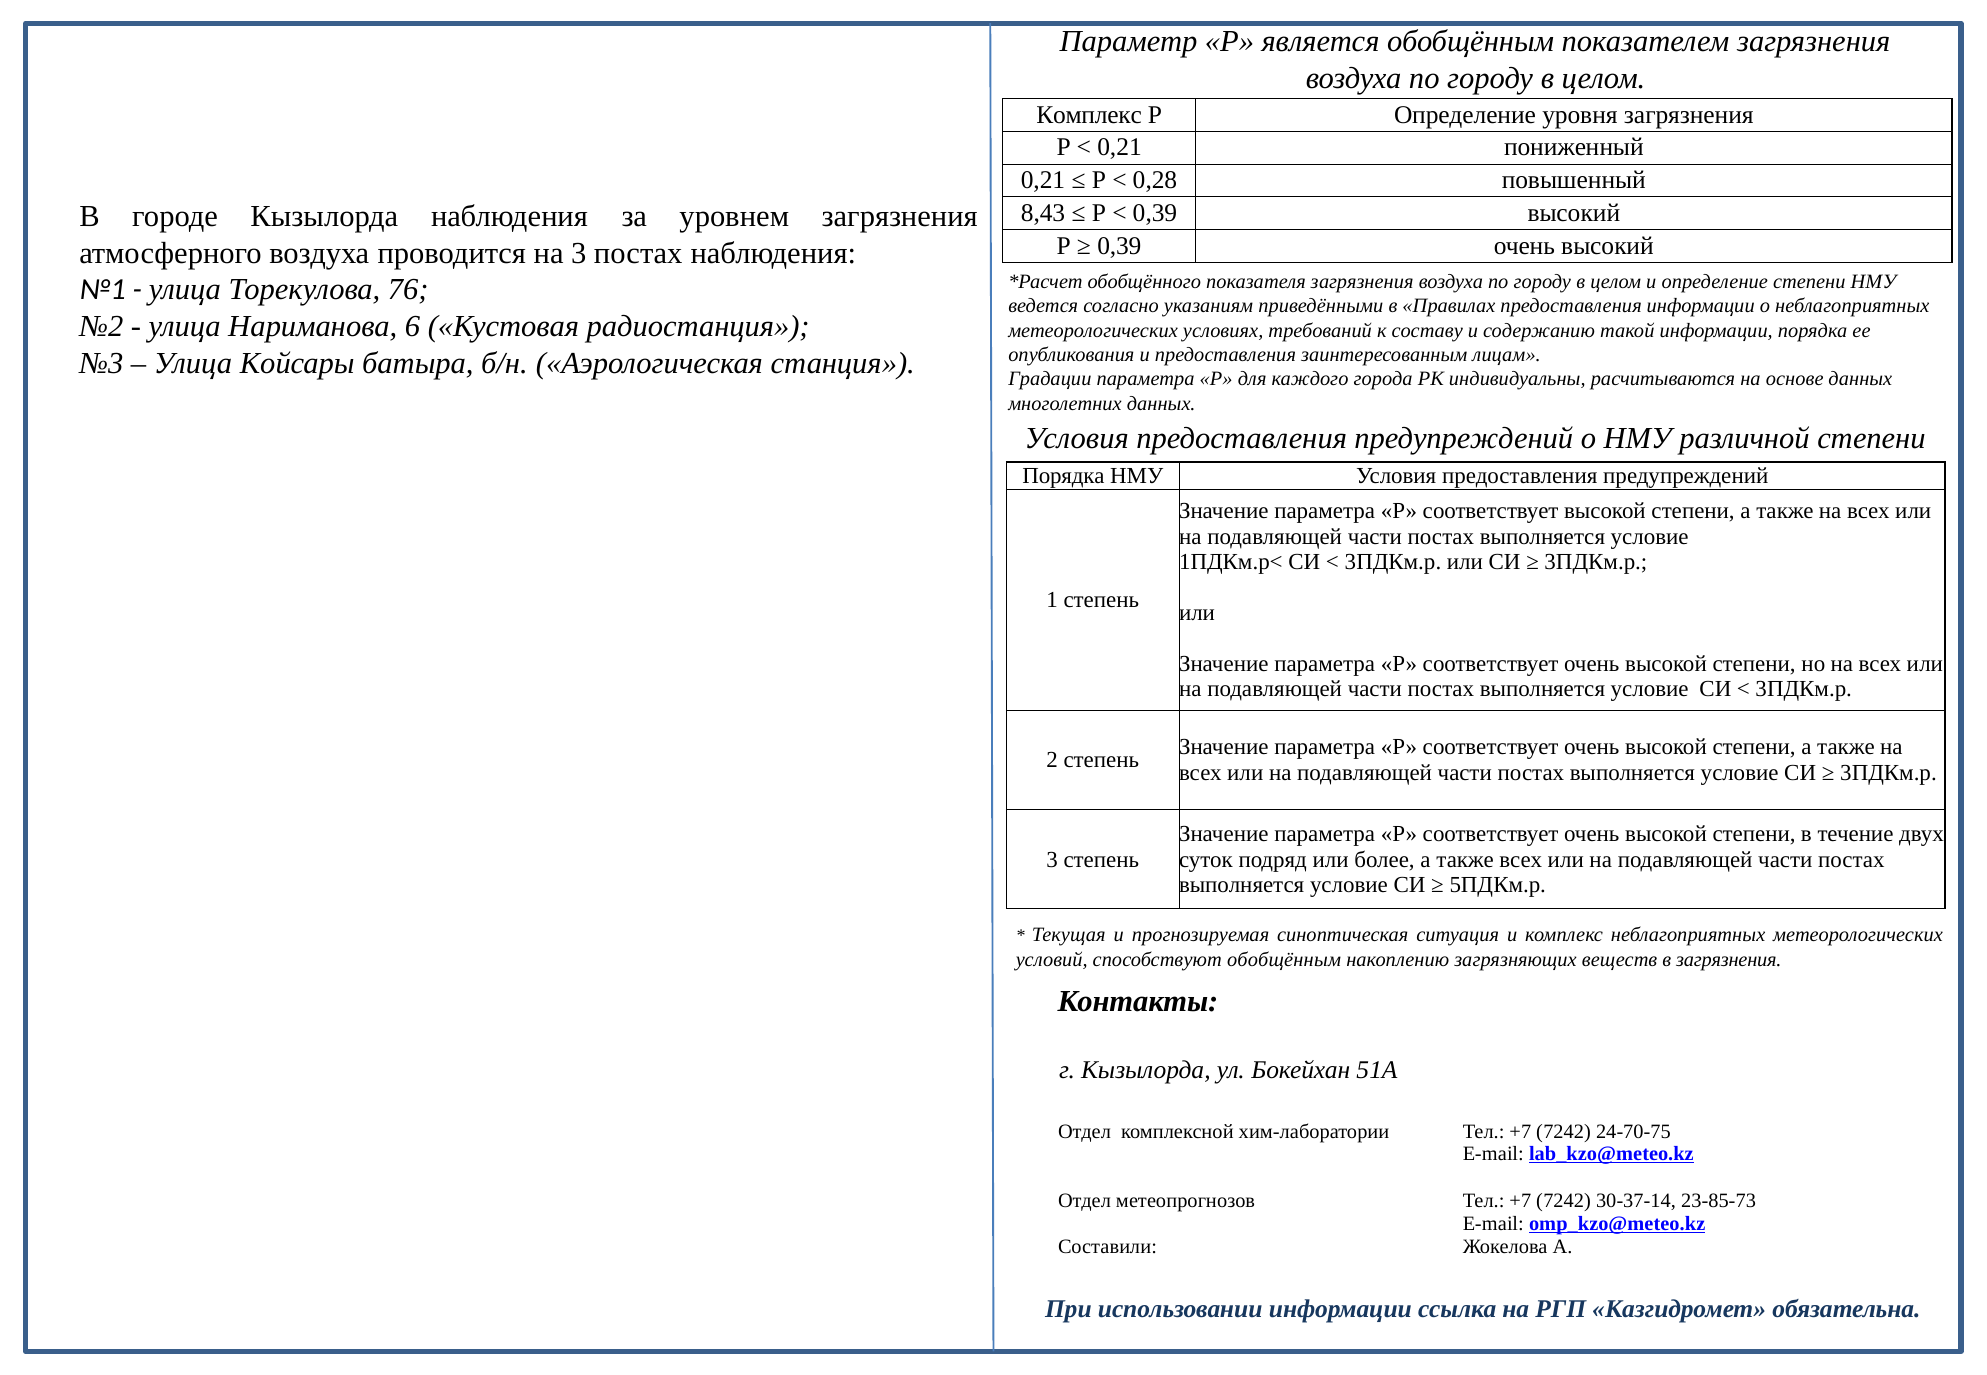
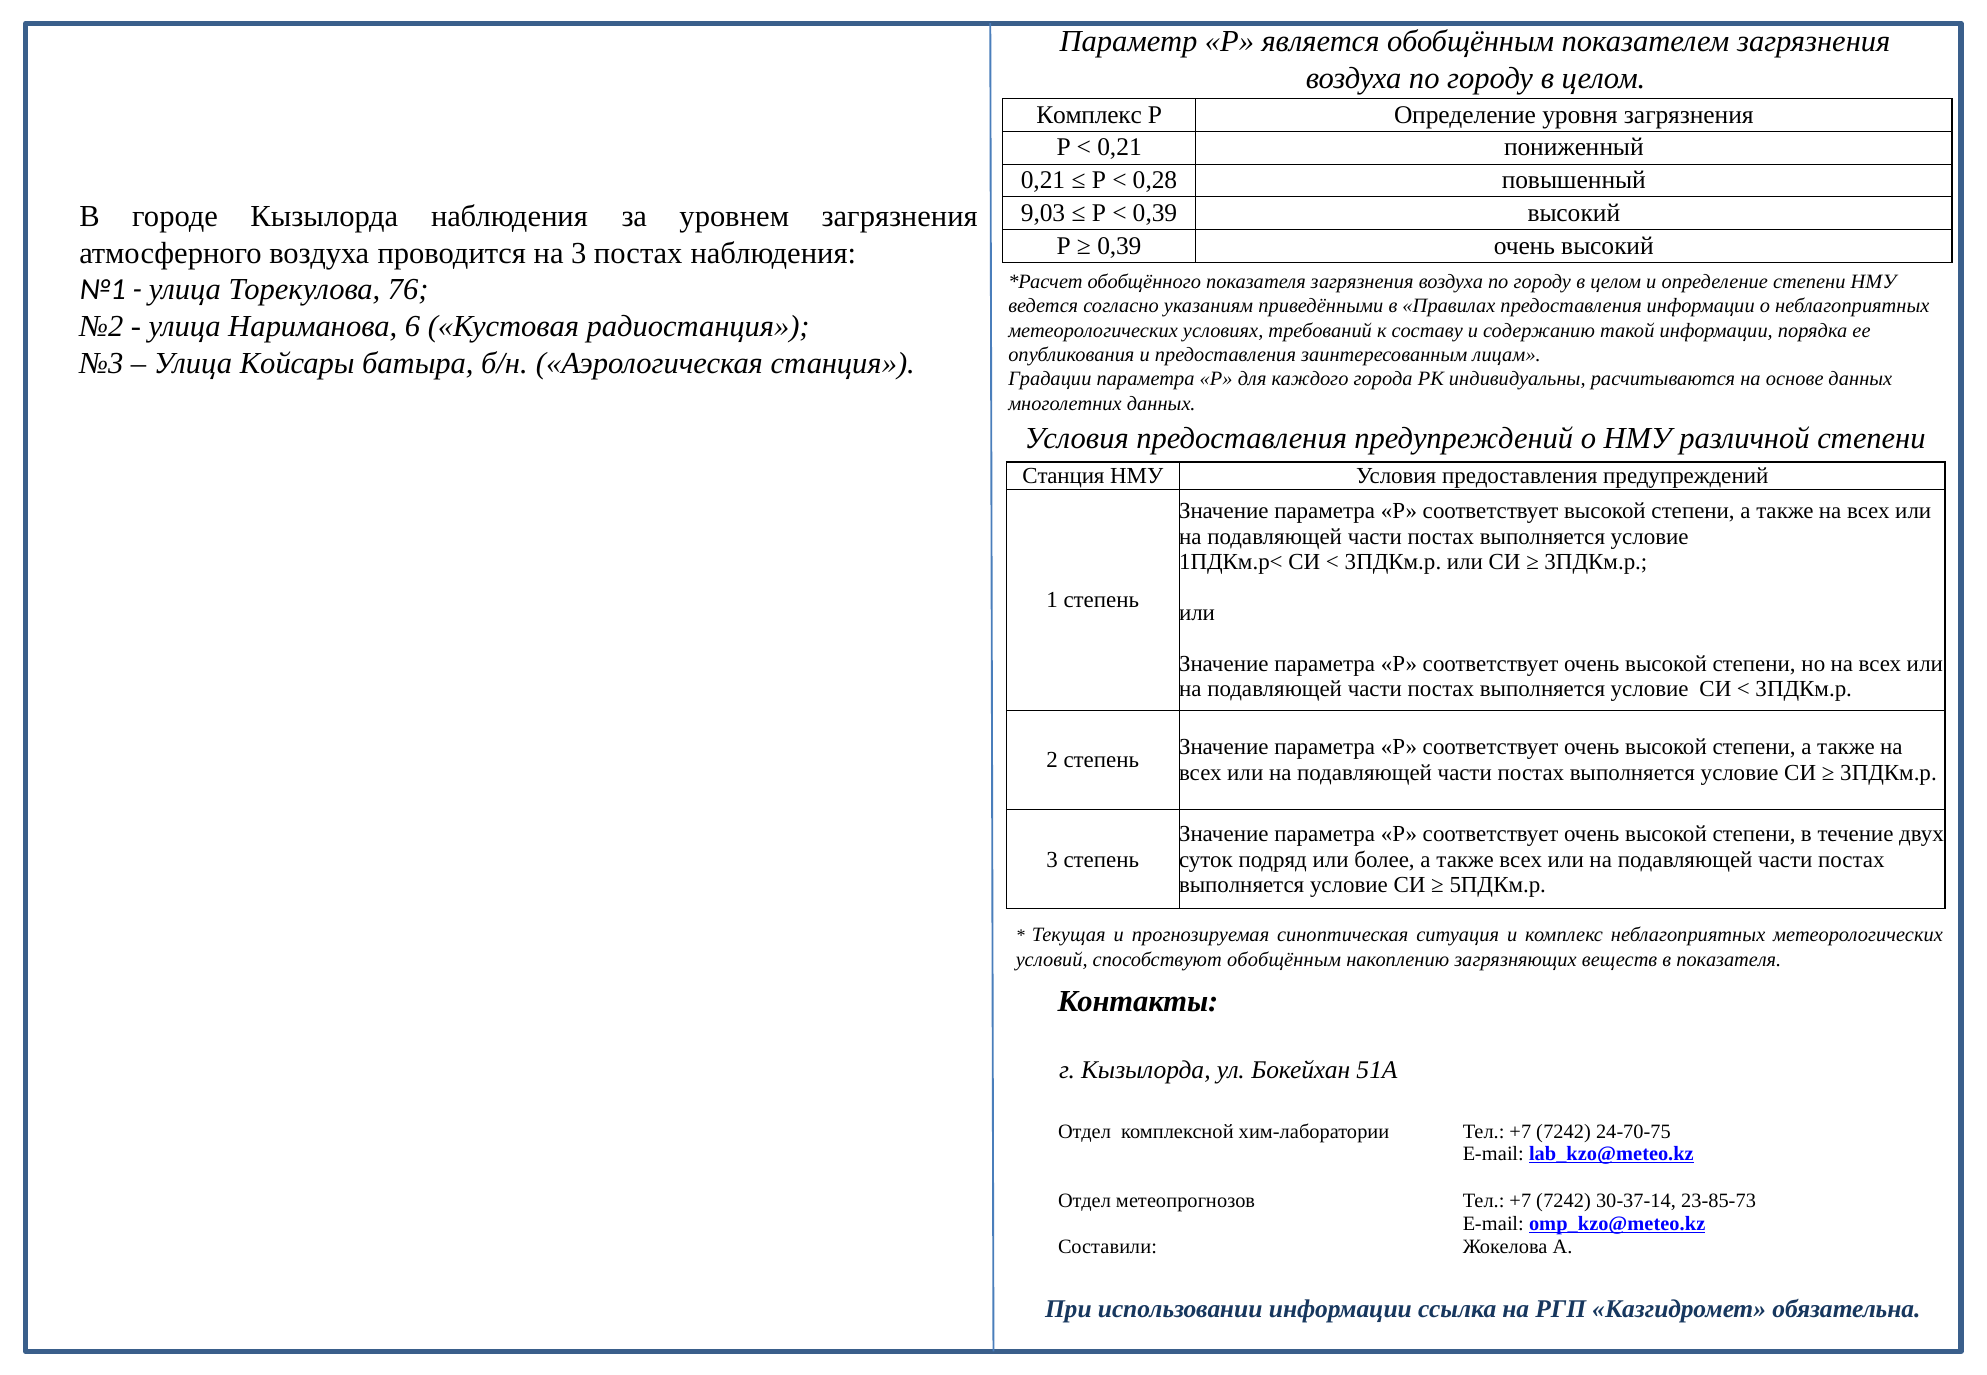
8,43: 8,43 -> 9,03 (1043, 213)
Порядка: Порядка -> Станция (1063, 476)
в загрязнения: загрязнения -> показателя (1729, 960)
